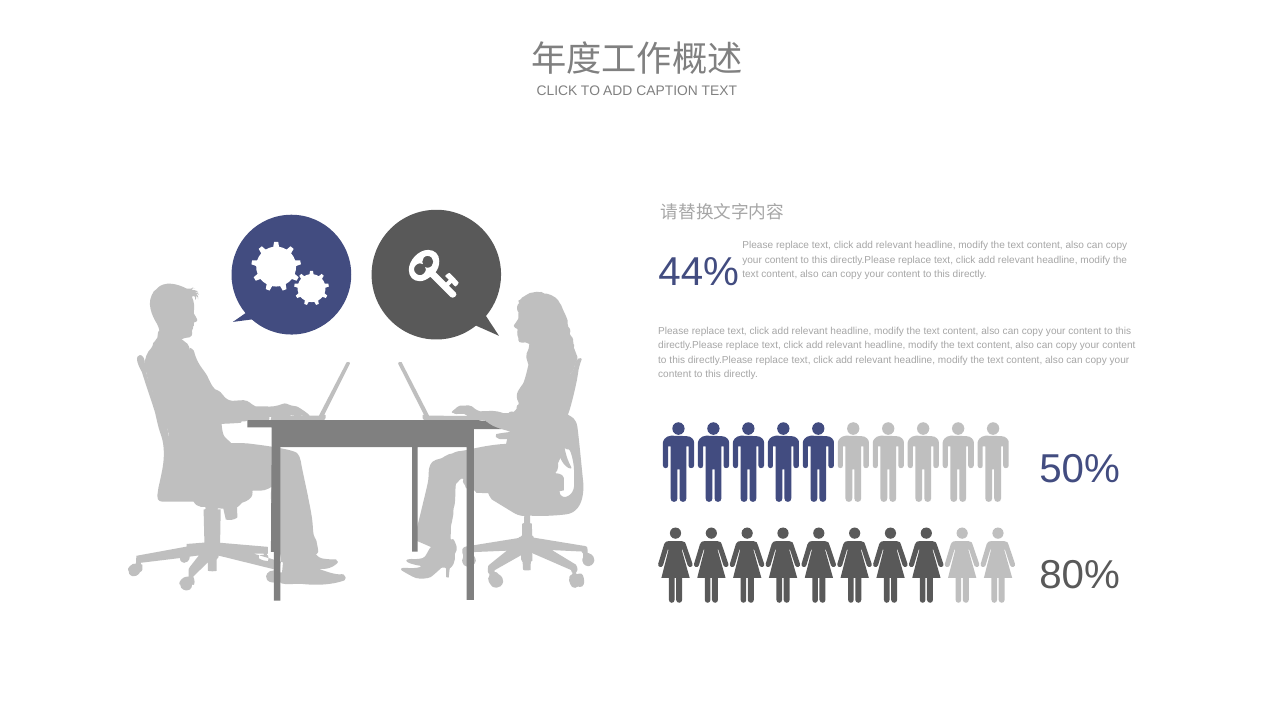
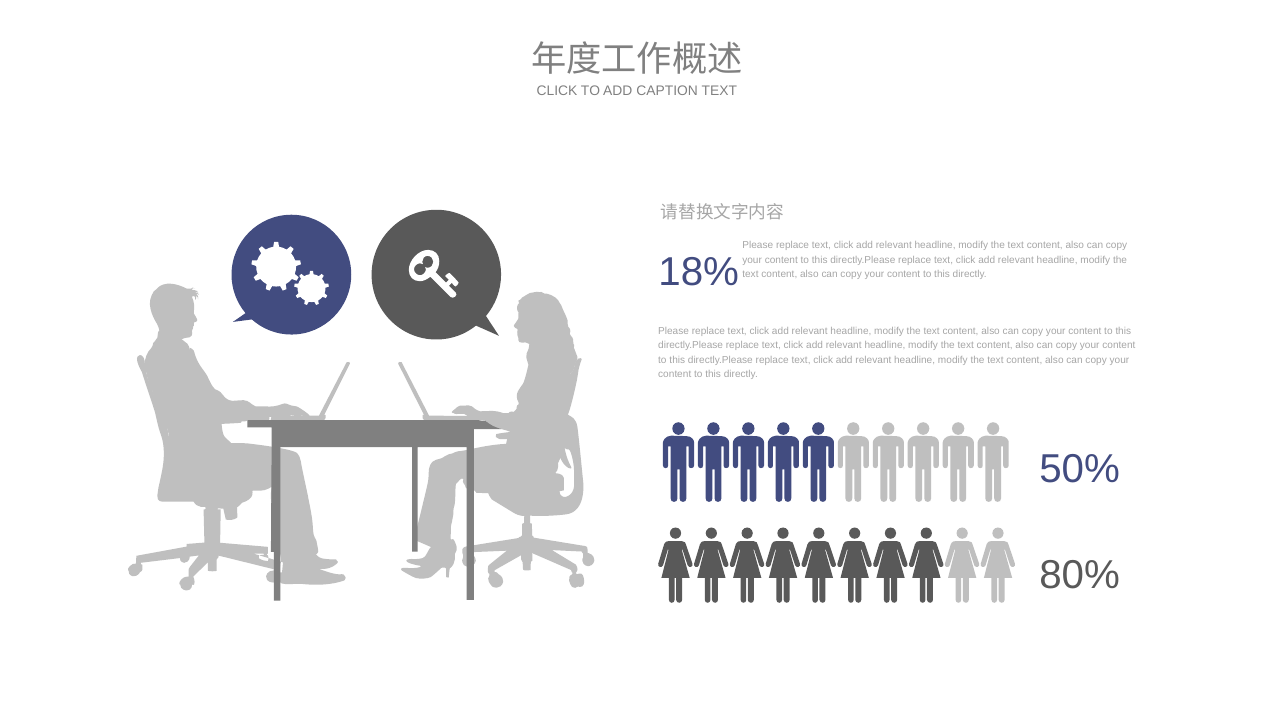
44%: 44% -> 18% (699, 272)
